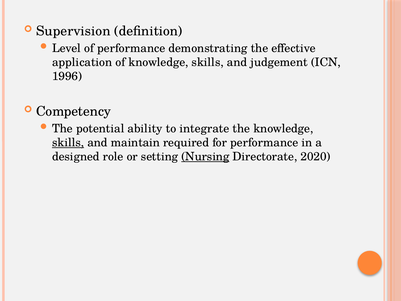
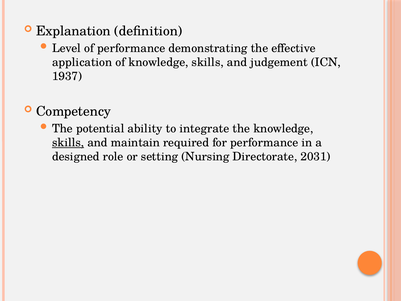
Supervision: Supervision -> Explanation (73, 31)
1996: 1996 -> 1937 (67, 76)
Nursing underline: present -> none (205, 157)
2020: 2020 -> 2031 (315, 157)
